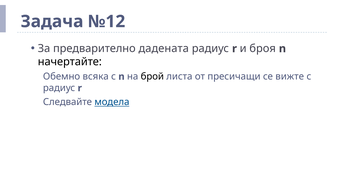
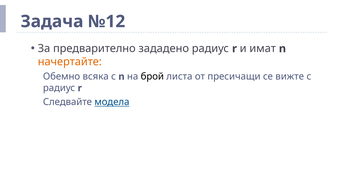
дадената: дадената -> зададено (164, 48)
броя: броя -> имат (263, 48)
начертайте colour: black -> orange (70, 62)
